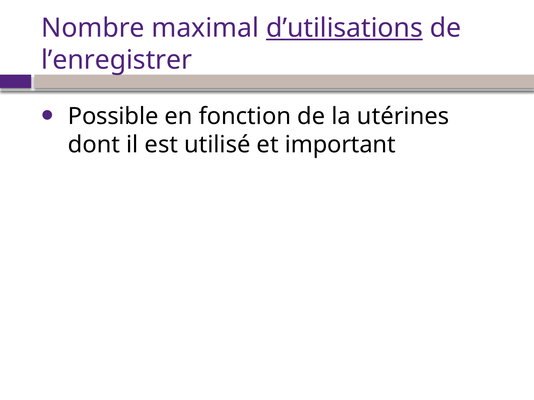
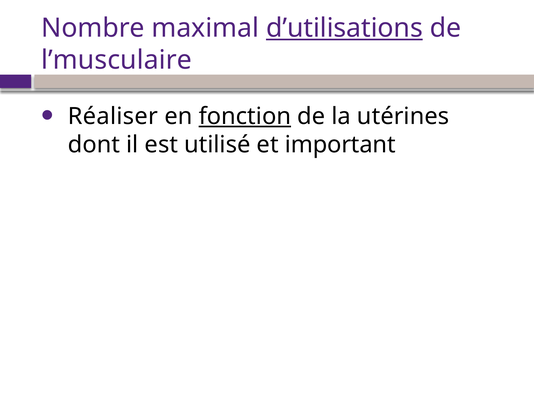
l’enregistrer: l’enregistrer -> l’musculaire (117, 60)
Possible: Possible -> Réaliser (113, 116)
fonction underline: none -> present (245, 116)
